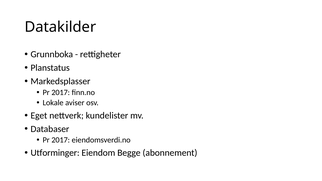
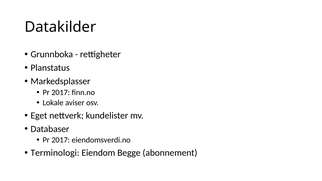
Utforminger: Utforminger -> Terminologi (55, 153)
